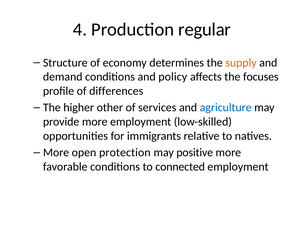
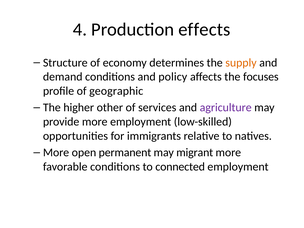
regular: regular -> effects (204, 29)
differences: differences -> geographic (116, 91)
agriculture colour: blue -> purple (226, 108)
protection: protection -> permanent (125, 153)
positive: positive -> migrant (195, 153)
